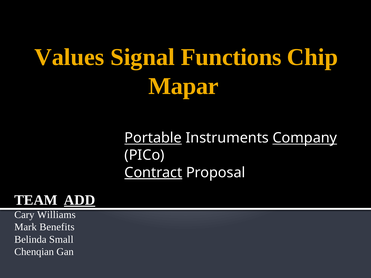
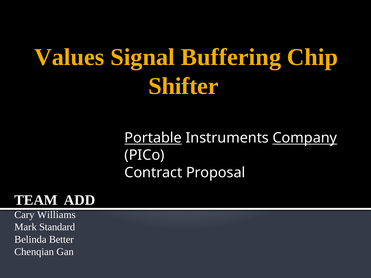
Functions: Functions -> Buffering (231, 57)
Mapar: Mapar -> Shifter (183, 86)
Contract underline: present -> none (153, 173)
ADD underline: present -> none (80, 200)
Benefits: Benefits -> Standard (57, 227)
Small: Small -> Better (61, 240)
